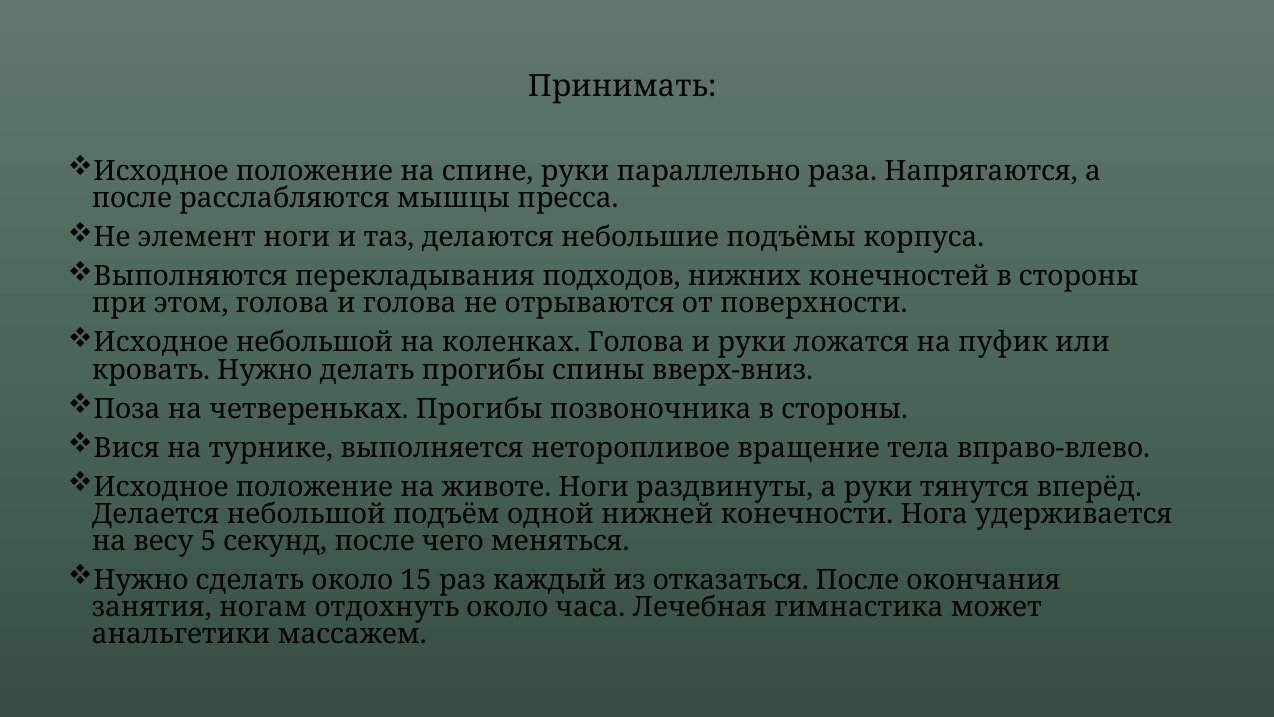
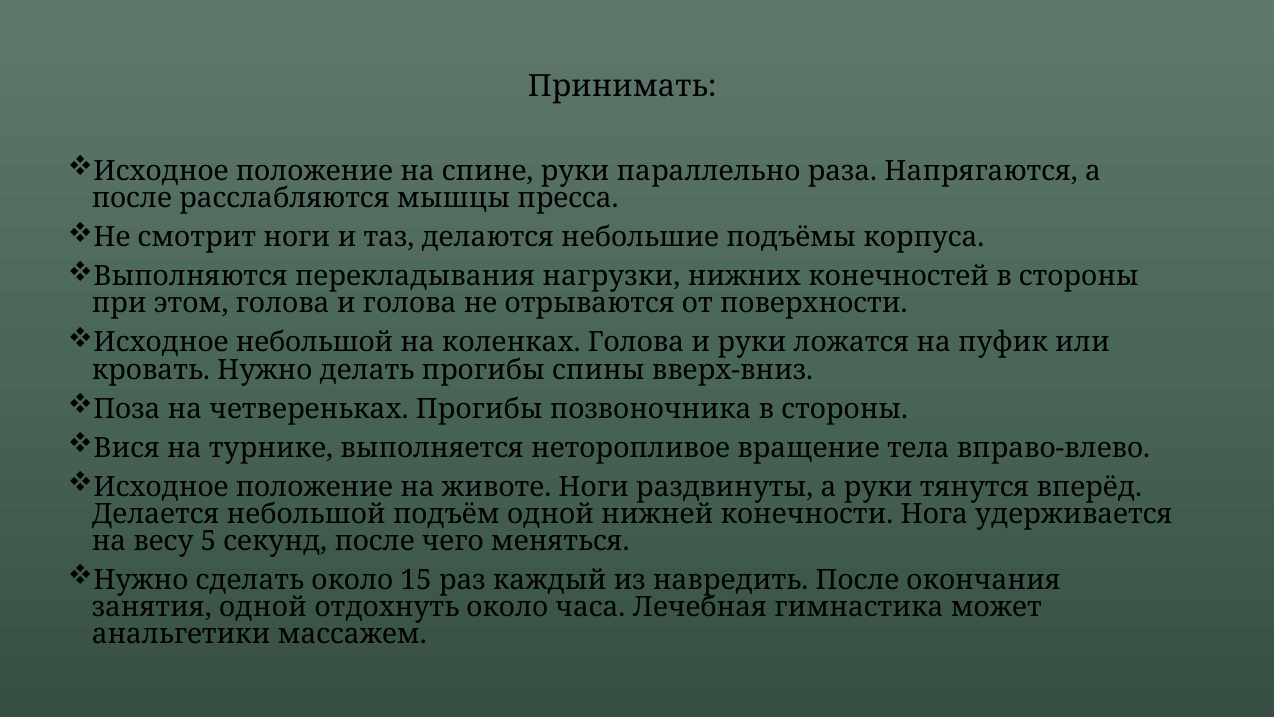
элемент: элемент -> смотрит (197, 237)
подходов: подходов -> нагрузки (611, 276)
отказаться: отказаться -> навредить (731, 580)
занятия ногам: ногам -> одной (263, 607)
